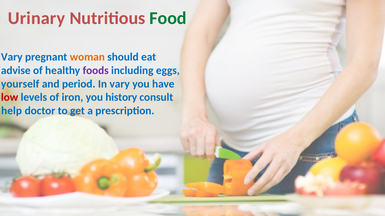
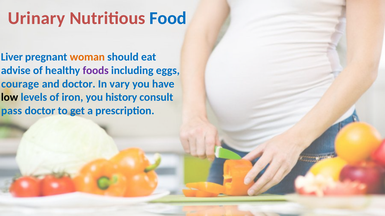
Food colour: green -> blue (168, 18)
Vary: Vary -> Liver (12, 57)
yourself: yourself -> courage (20, 84)
and period: period -> doctor (79, 84)
low colour: red -> black (10, 98)
help: help -> pass (12, 111)
